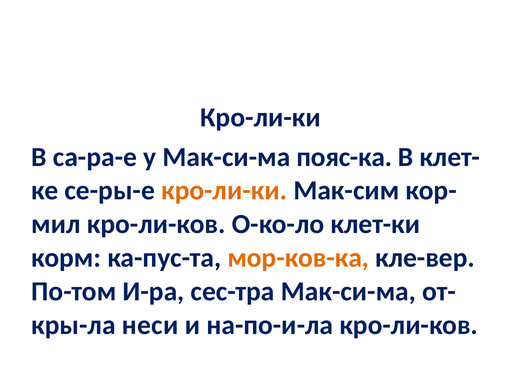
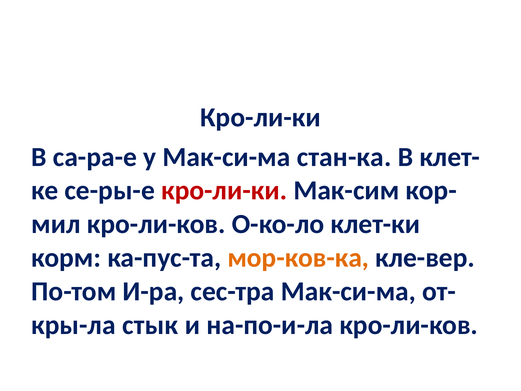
пояс-ка: пояс-ка -> стан-ка (344, 157)
кро-ли-ки colour: orange -> red (224, 190)
неси: неси -> стык (150, 325)
